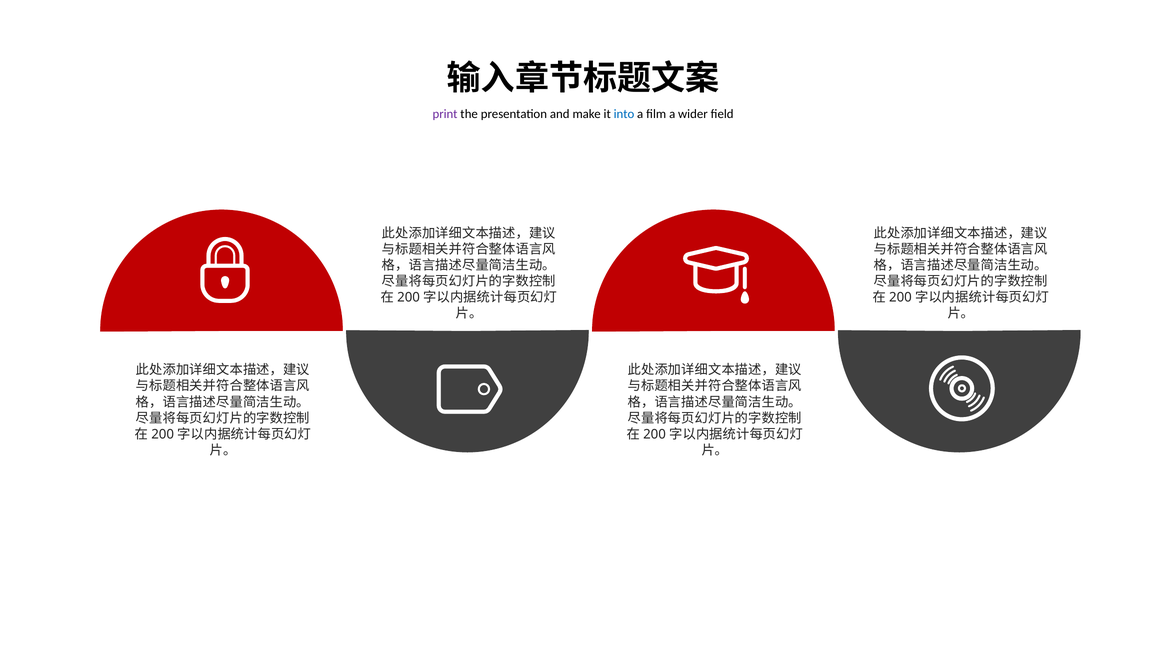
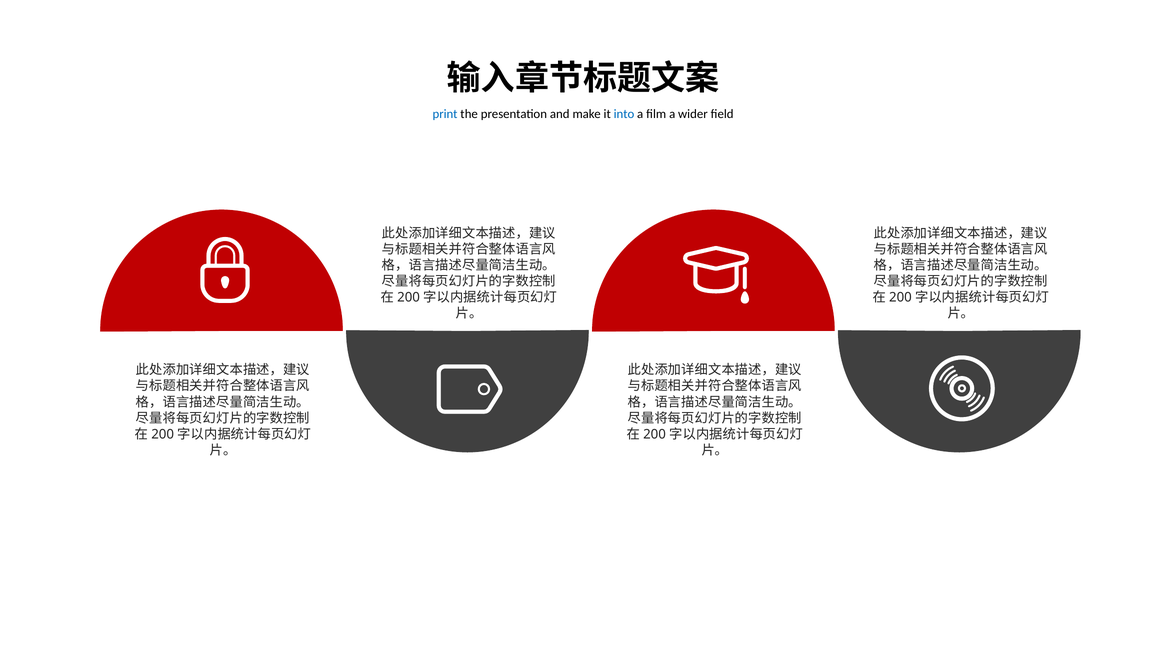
print colour: purple -> blue (445, 114)
